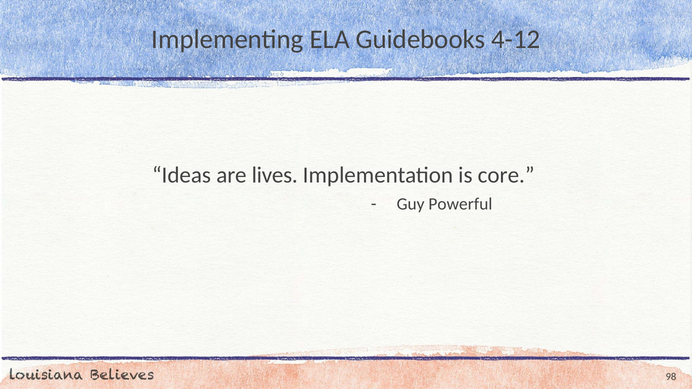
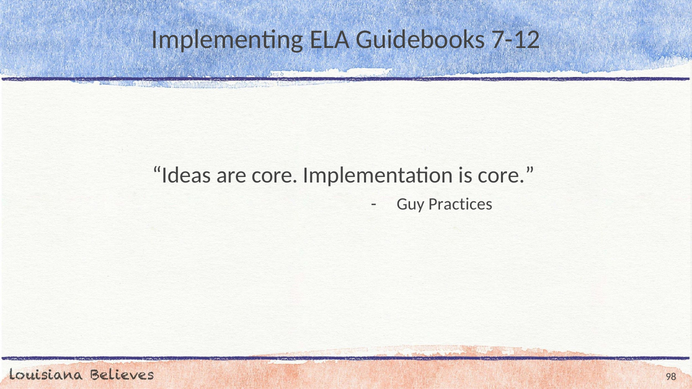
4-12: 4-12 -> 7-12 (516, 39)
are lives: lives -> core (275, 175)
Powerful: Powerful -> Practices (460, 204)
